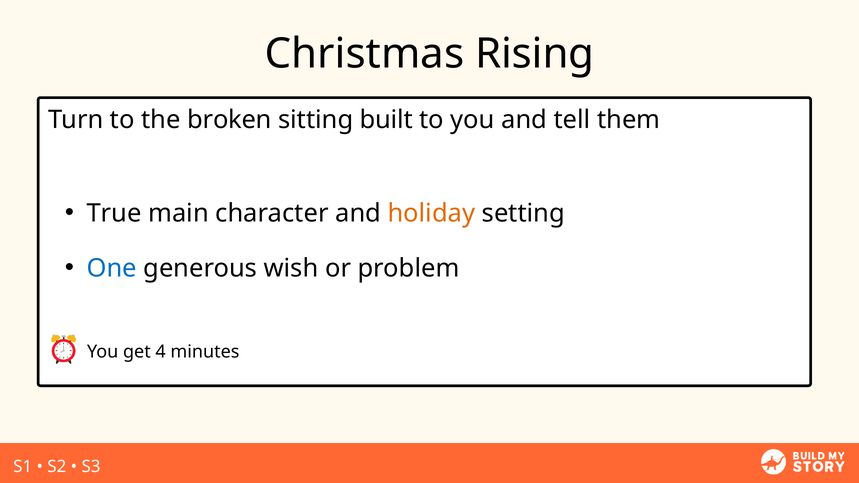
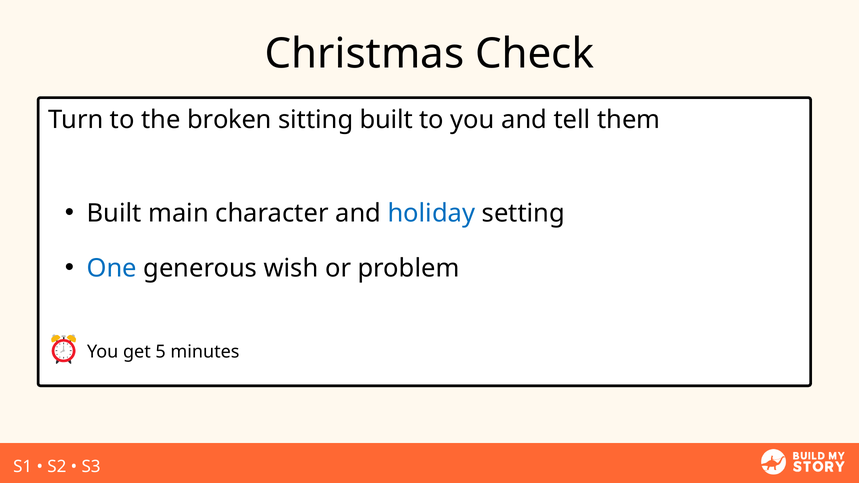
Rising: Rising -> Check (535, 54)
True: True -> Built (114, 213)
holiday colour: orange -> blue (431, 213)
4: 4 -> 5 (161, 352)
